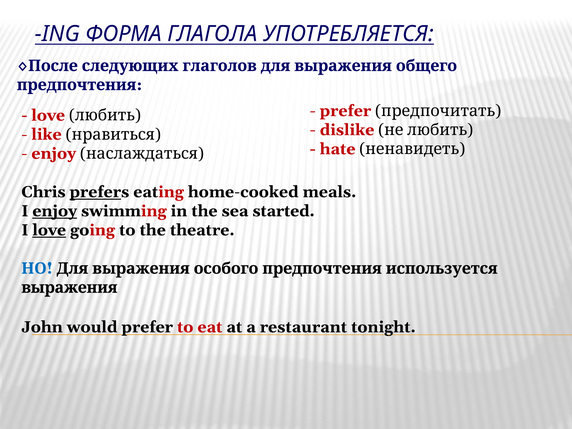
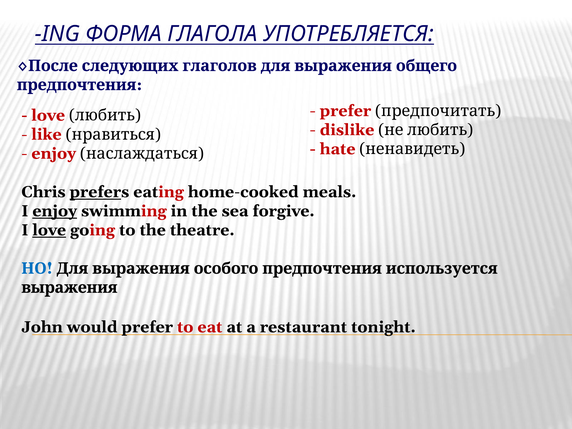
started: started -> forgive (284, 211)
